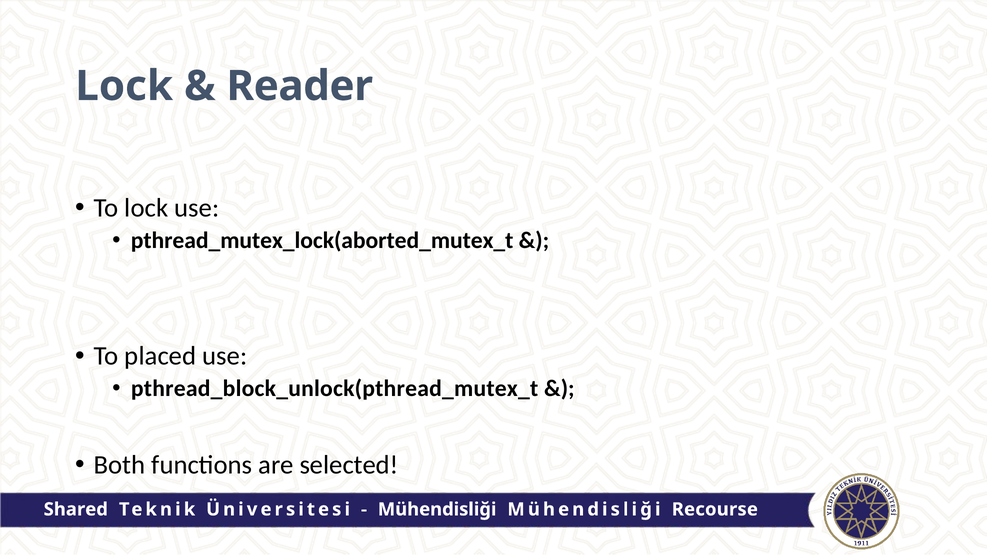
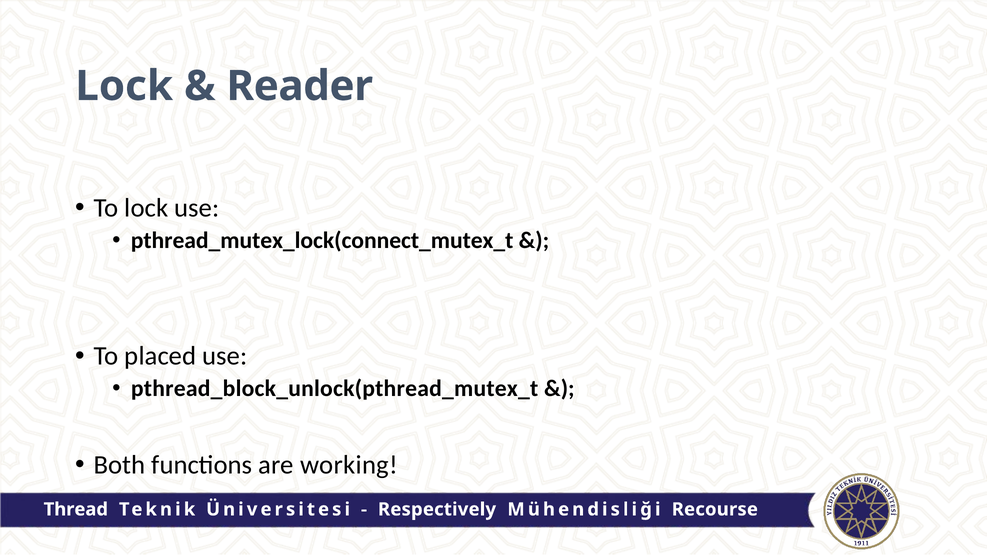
pthread_mutex_lock(aborted_mutex_t: pthread_mutex_lock(aborted_mutex_t -> pthread_mutex_lock(connect_mutex_t (322, 240)
selected: selected -> working (349, 465)
Shared: Shared -> Thread (76, 510)
Mühendisliği: Mühendisliği -> Respectively (437, 510)
